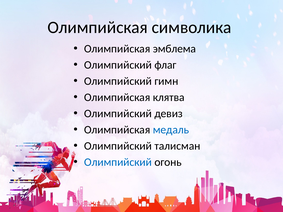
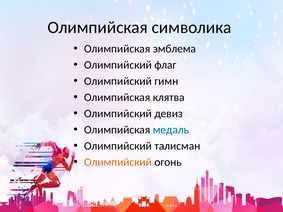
Олимпийский colour: blue -> orange (118, 162)
